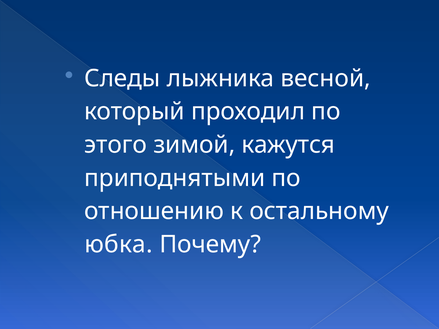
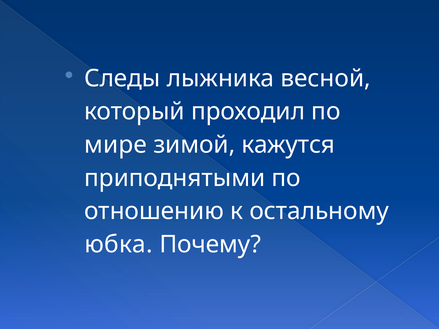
этого: этого -> мире (116, 145)
